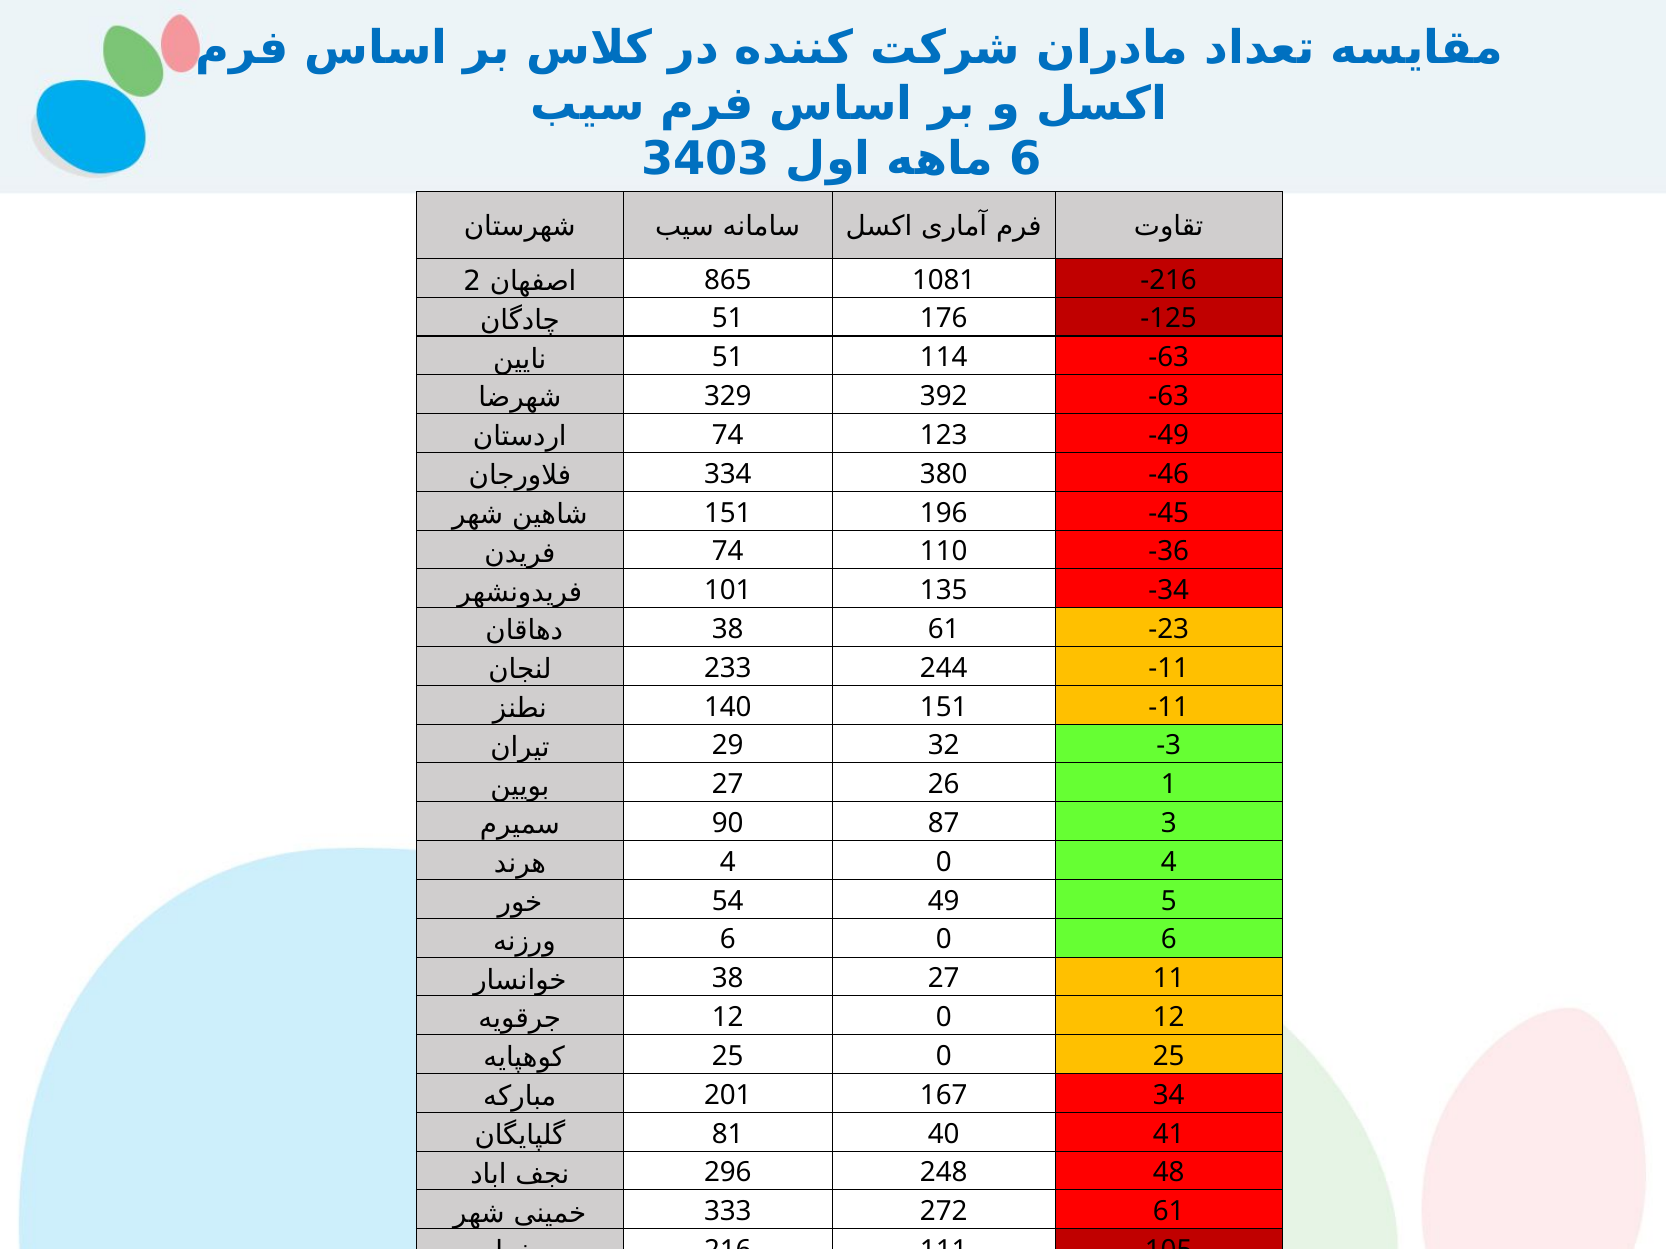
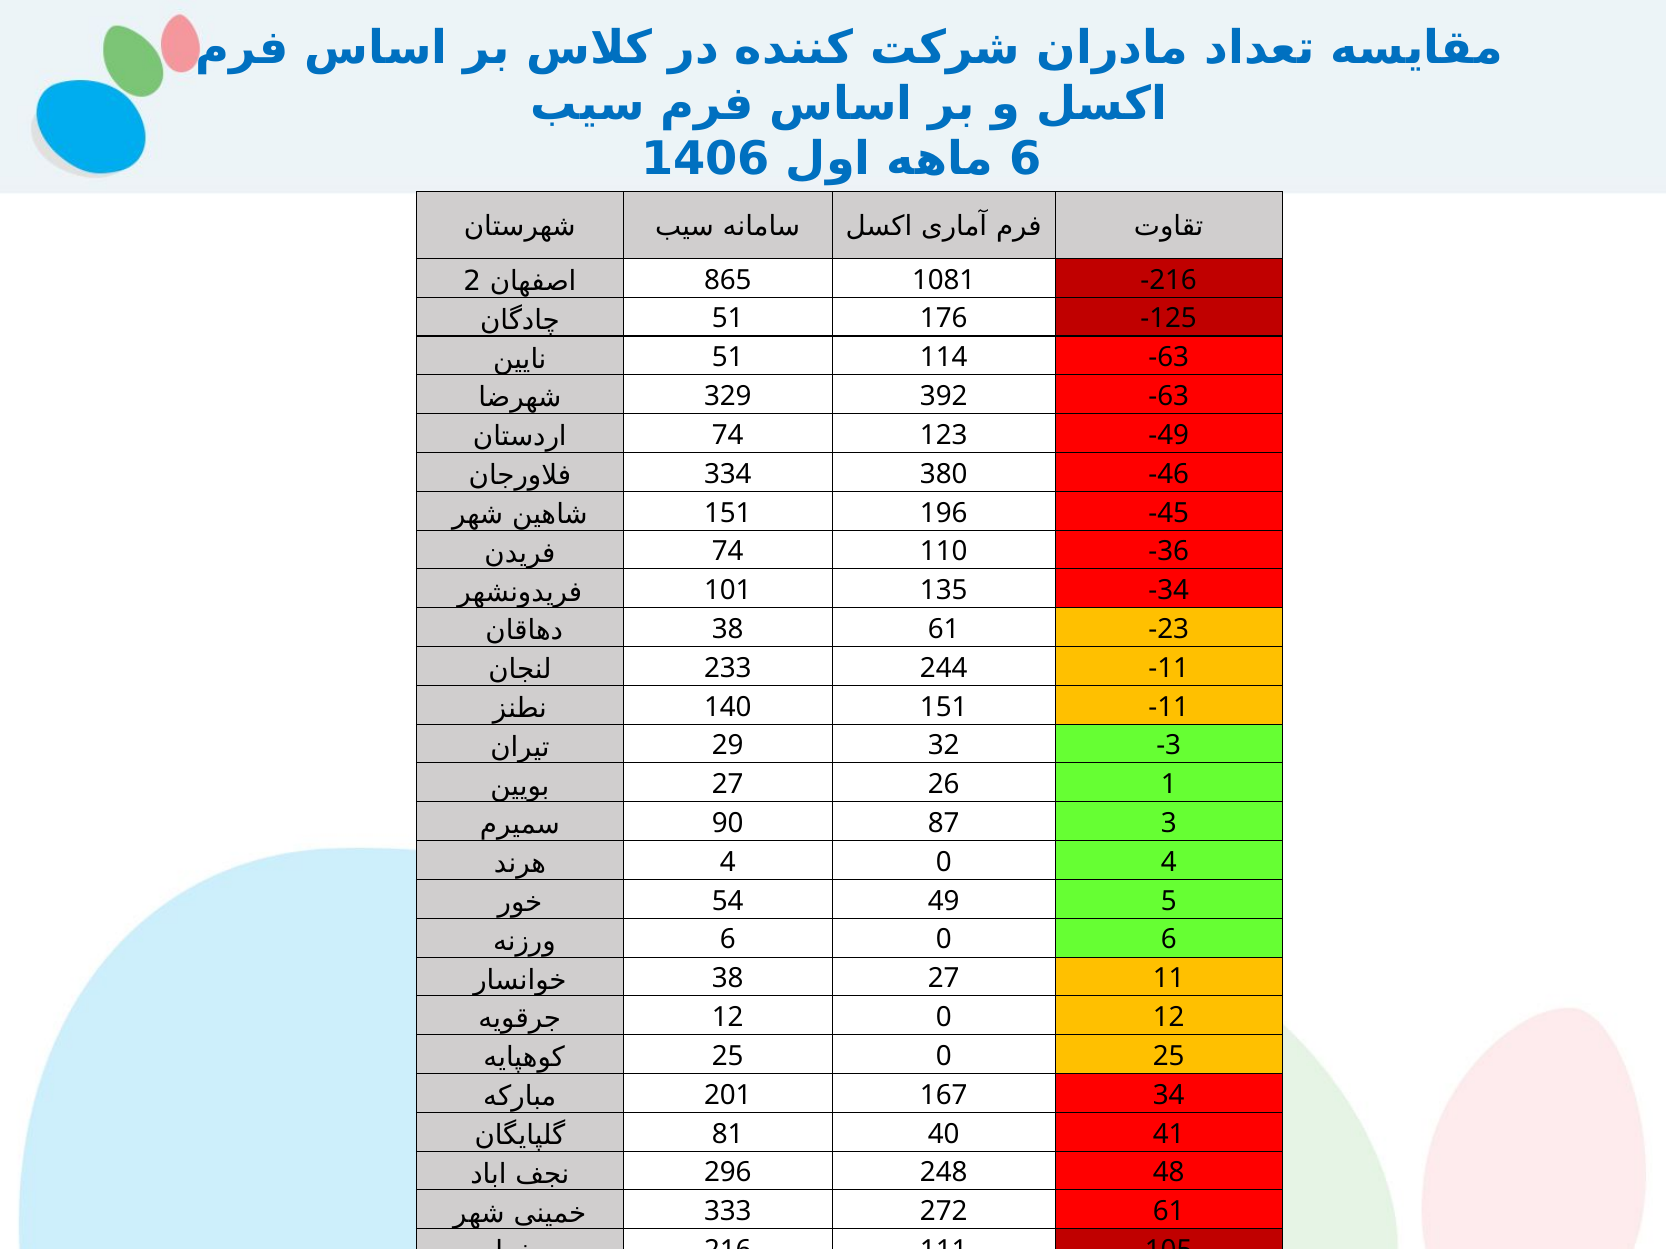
3403: 3403 -> 1406 (705, 160)
